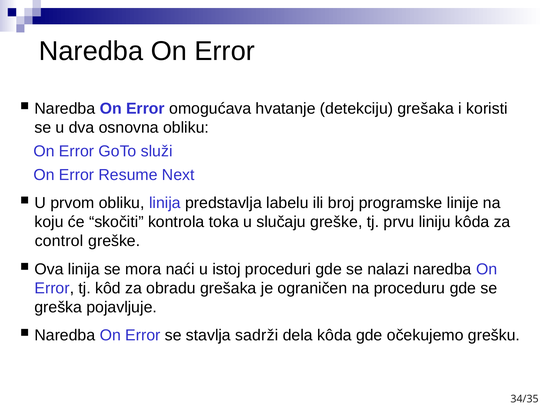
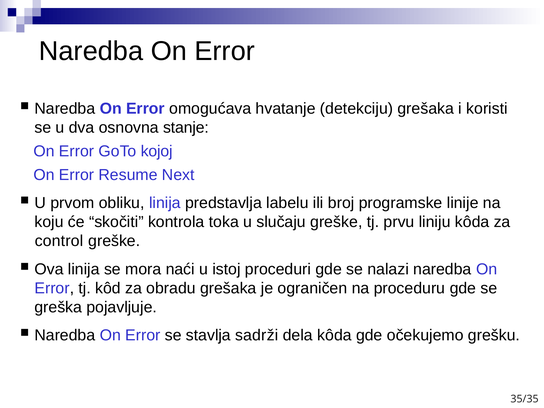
osnovna obliku: obliku -> stanje (186, 128)
služi: služi -> kojoj (157, 151)
34/35: 34/35 -> 35/35 (525, 399)
